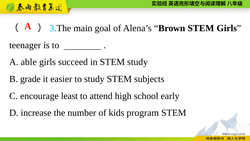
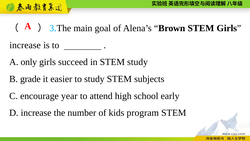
teenager: teenager -> increase (25, 45)
able: able -> only (29, 62)
least: least -> year (69, 96)
